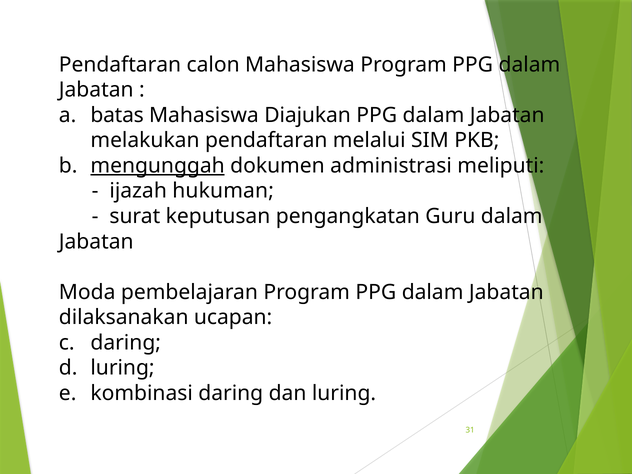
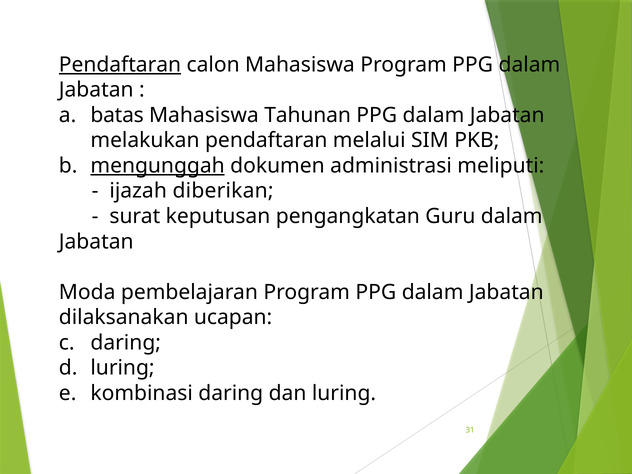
Pendaftaran underline: none -> present (120, 65)
Diajukan: Diajukan -> Tahunan (308, 115)
hukuman: hukuman -> diberikan (223, 191)
